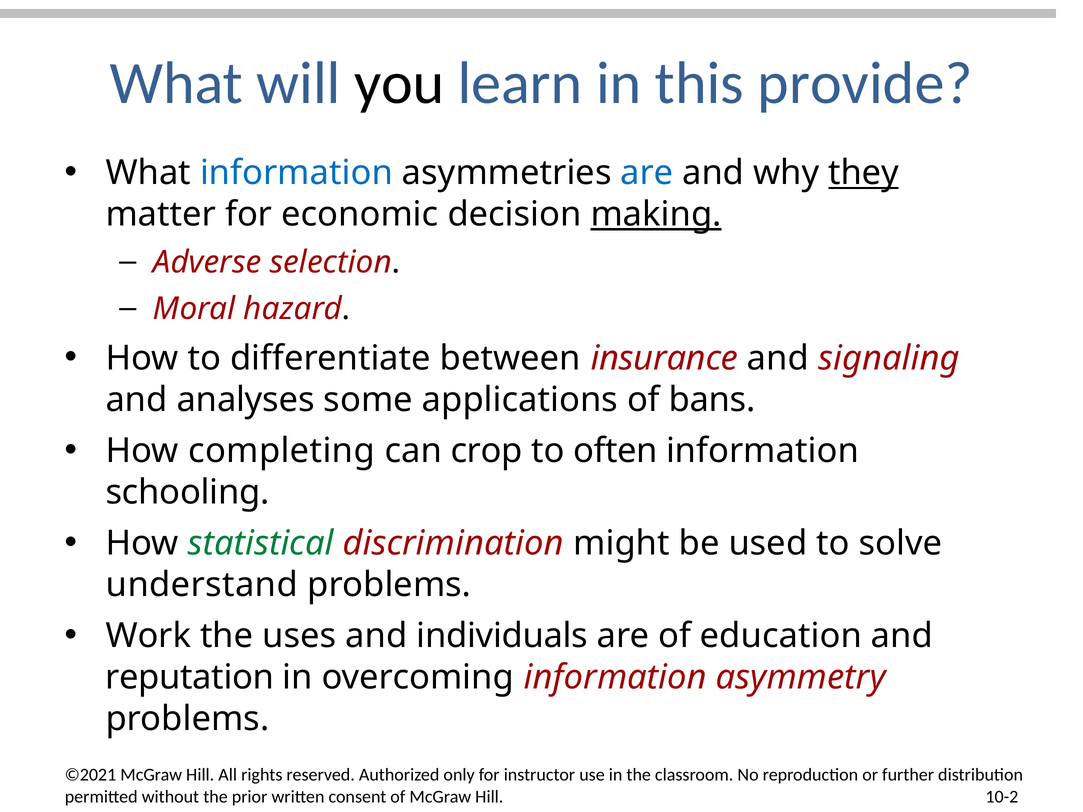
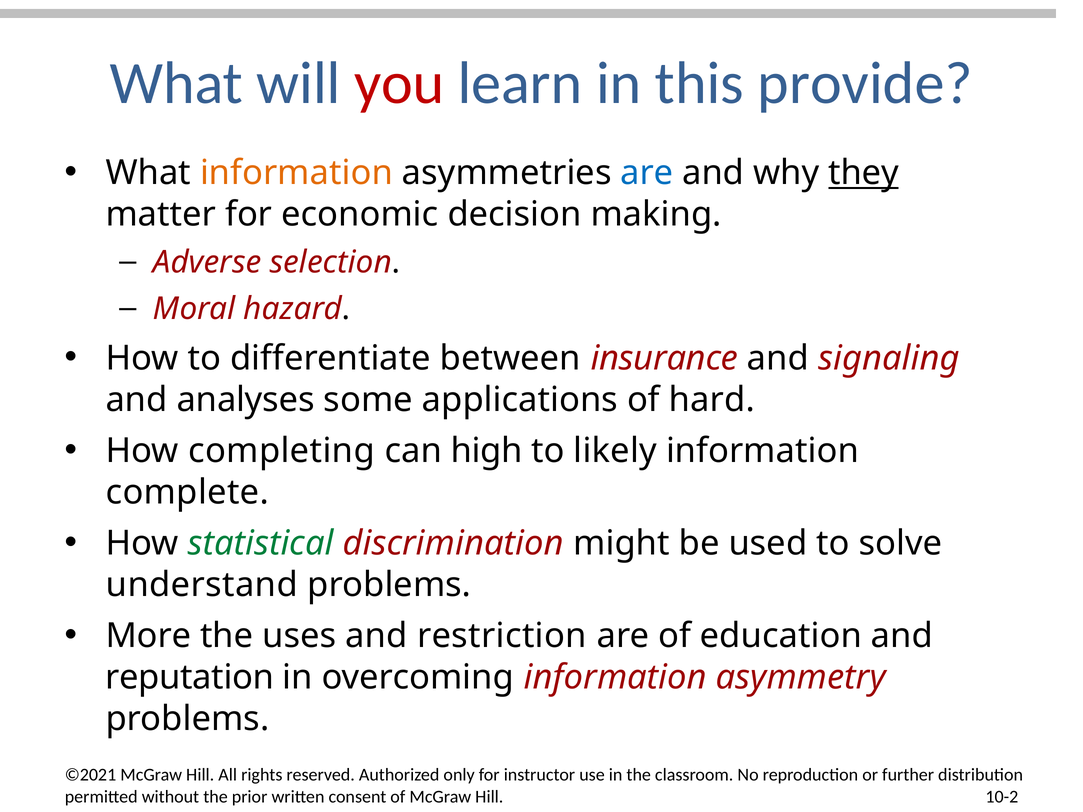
you colour: black -> red (399, 84)
information colour: blue -> orange (297, 173)
making underline: present -> none (656, 214)
bans: bans -> hard (712, 400)
crop: crop -> high (487, 451)
often: often -> likely (615, 451)
schooling: schooling -> complete (187, 492)
Work: Work -> More (148, 636)
individuals: individuals -> restriction (502, 636)
